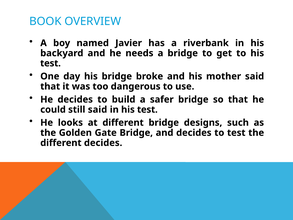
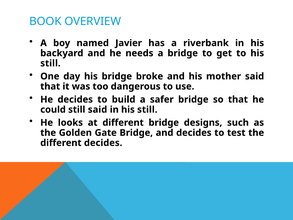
test: test -> still (50, 63)
in his test: test -> still (147, 109)
